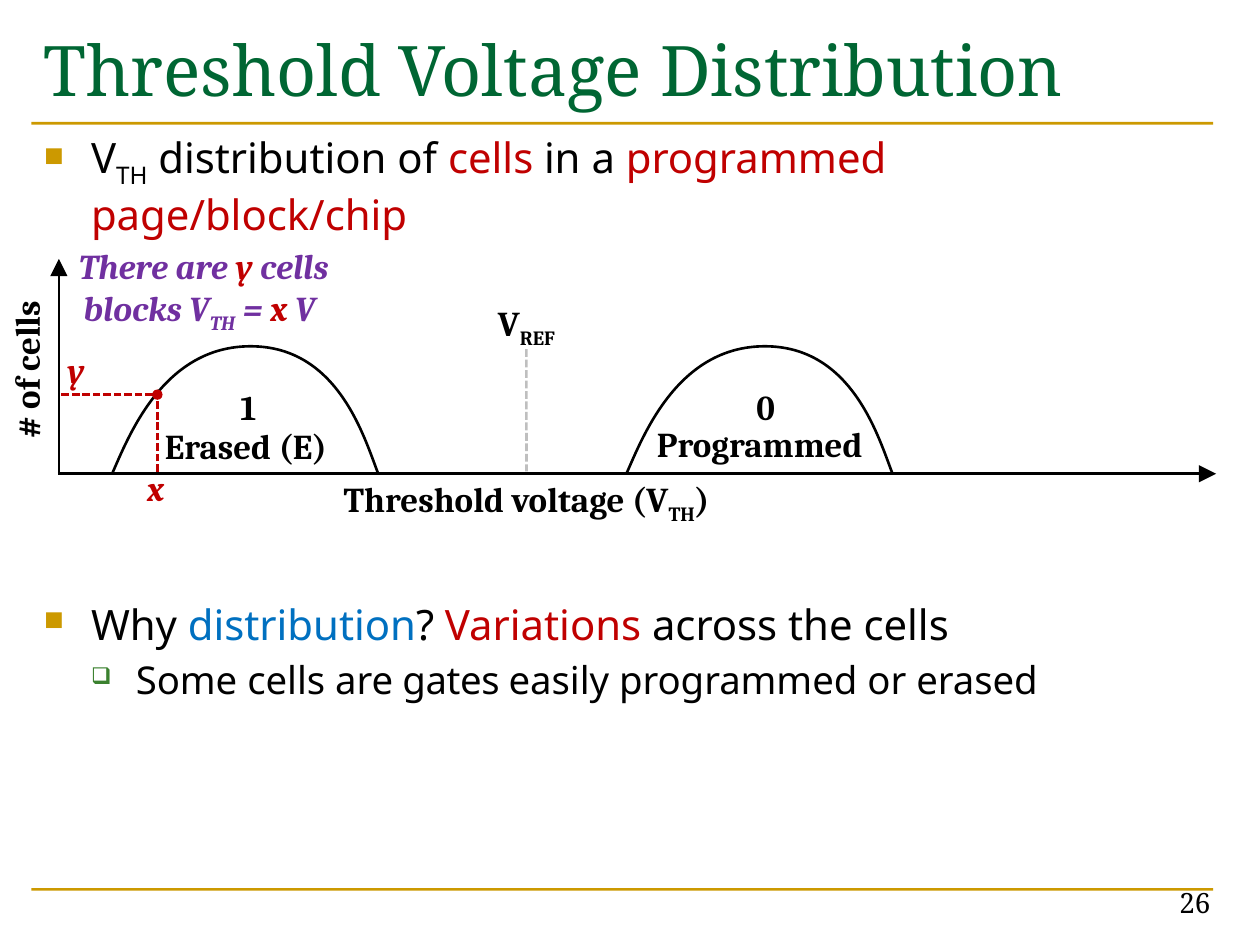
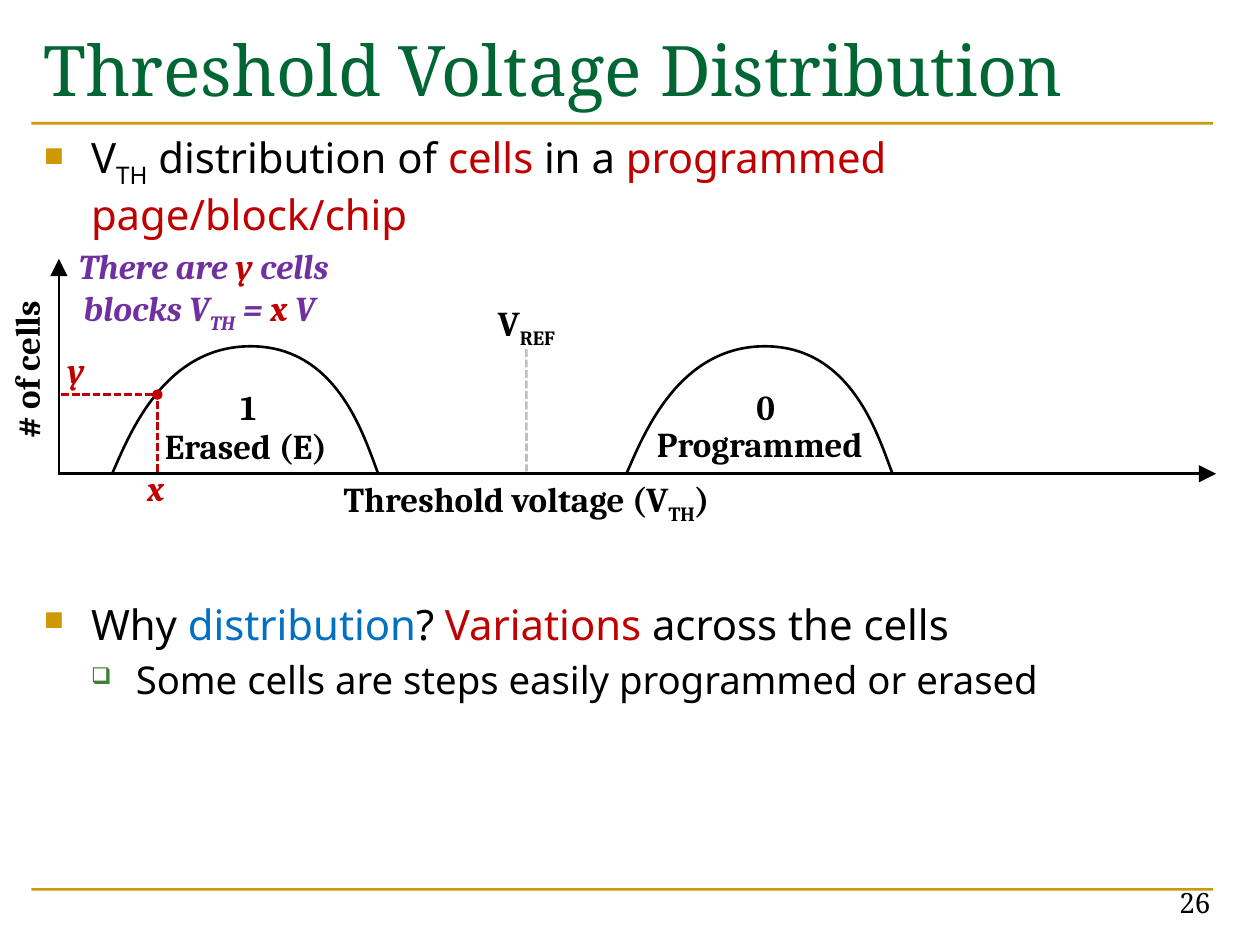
gates: gates -> steps (451, 682)
